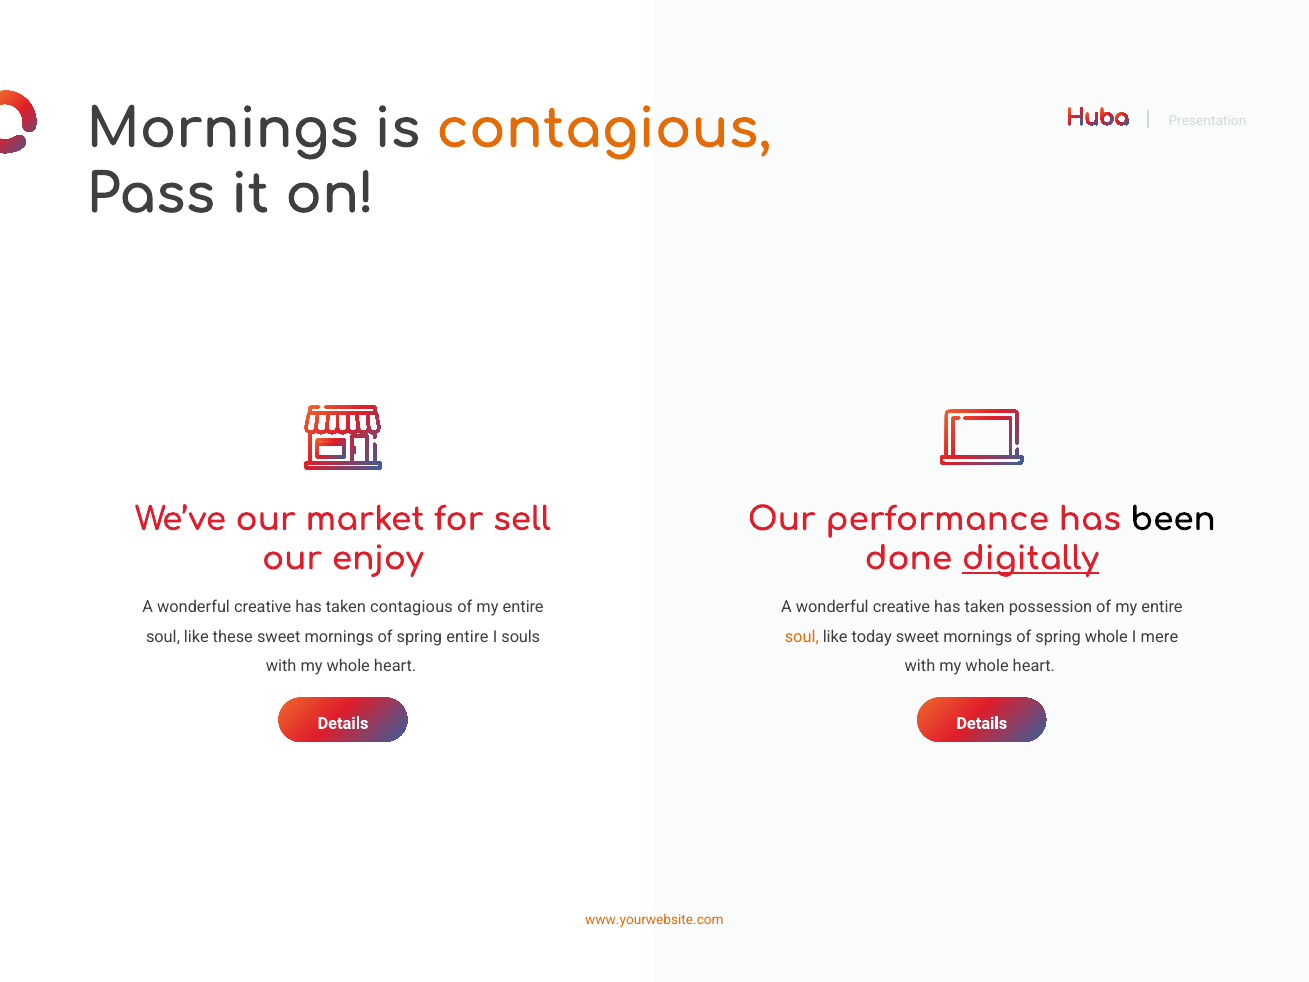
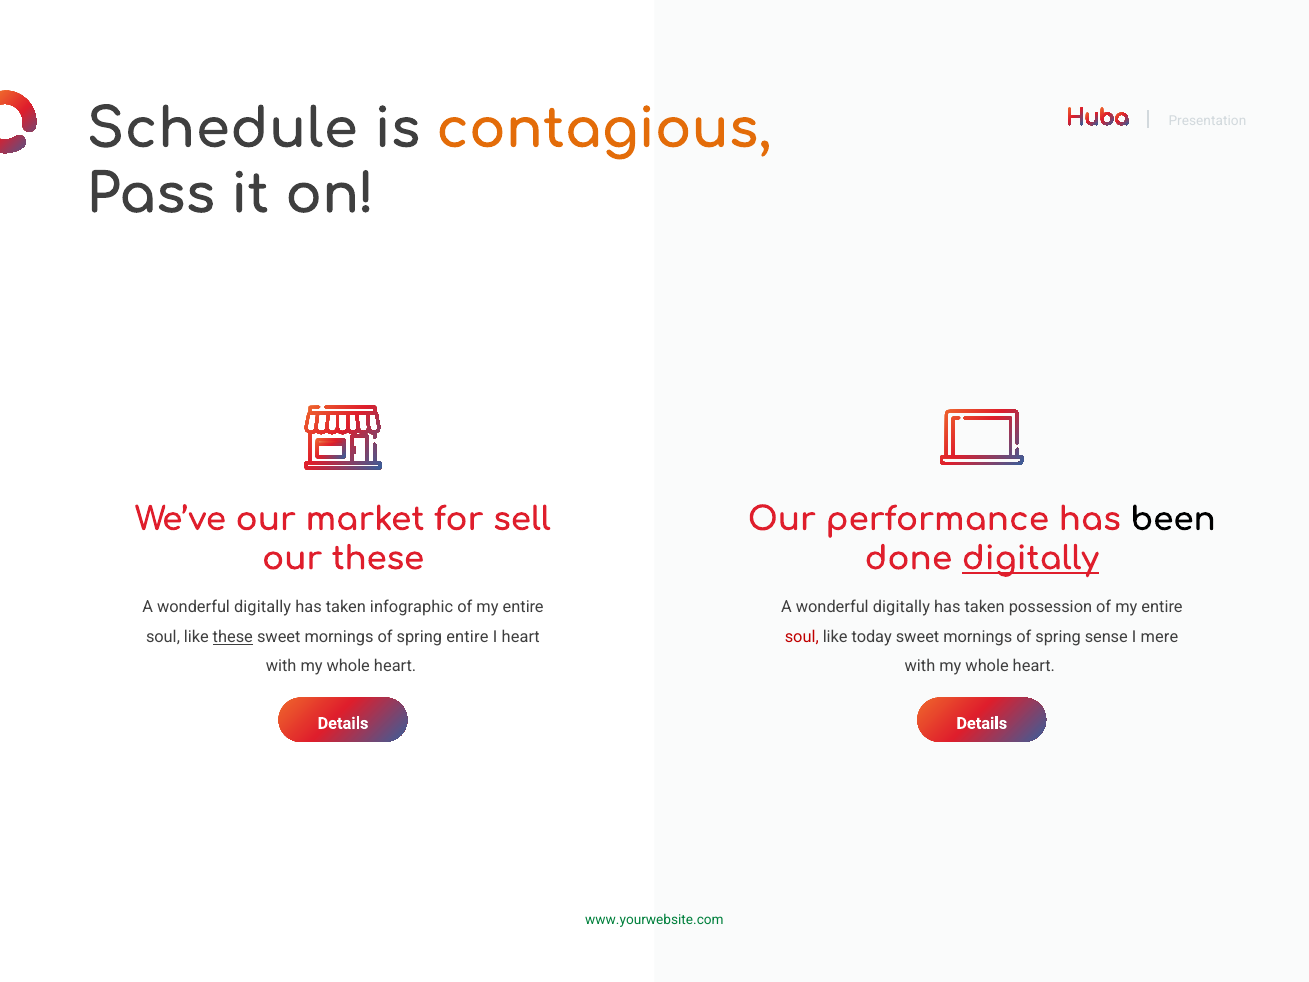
Mornings: Mornings -> Schedule (222, 129)
our enjoy: enjoy -> these (378, 558)
creative: creative -> digitally (263, 607)
taken contagious: contagious -> infographic (412, 607)
creative: creative -> digitally (901, 607)
these underline: none -> present (233, 637)
I souls: souls -> heart (521, 637)
soul colour: orange -> red (802, 637)
whole: whole -> sense (1106, 637)
www.yourwebsite.com colour: orange -> green (654, 920)
